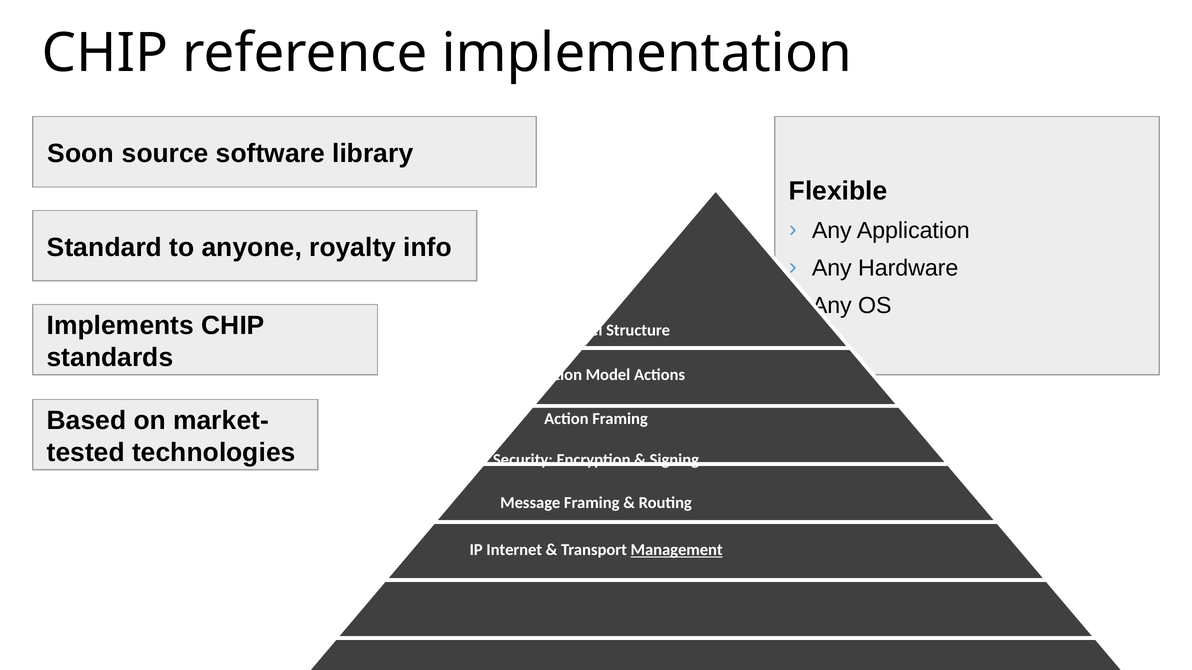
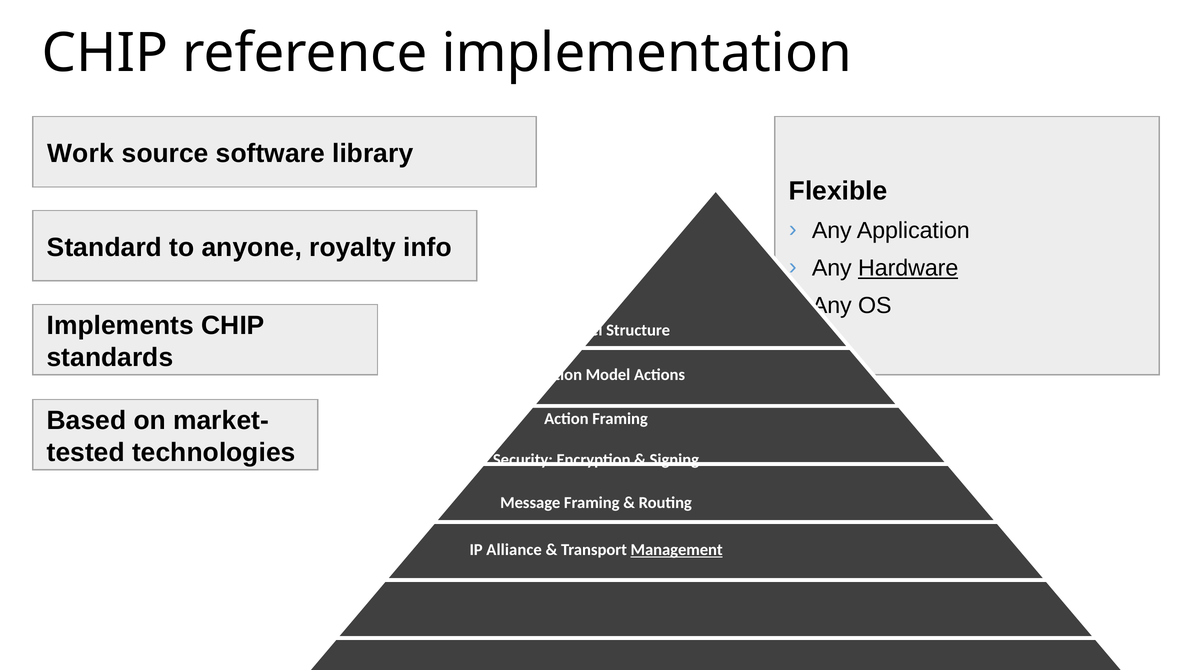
Soon: Soon -> Work (81, 154)
Hardware underline: none -> present (908, 268)
Internet: Internet -> Alliance (514, 550)
